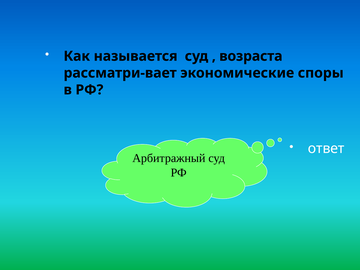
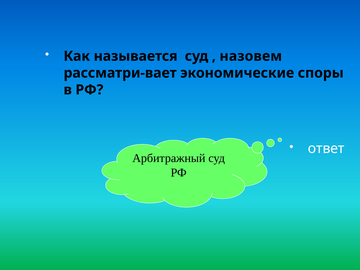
возраста: возраста -> назовем (251, 56)
